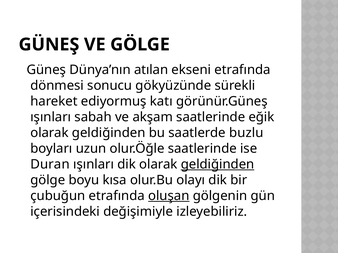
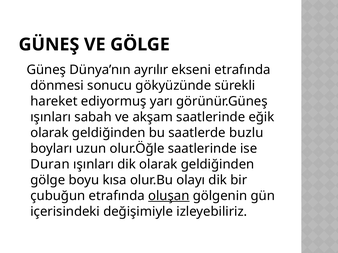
atılan: atılan -> ayrılır (151, 70)
katı: katı -> yarı (161, 102)
geldiğinden underline: present -> none (218, 165)
